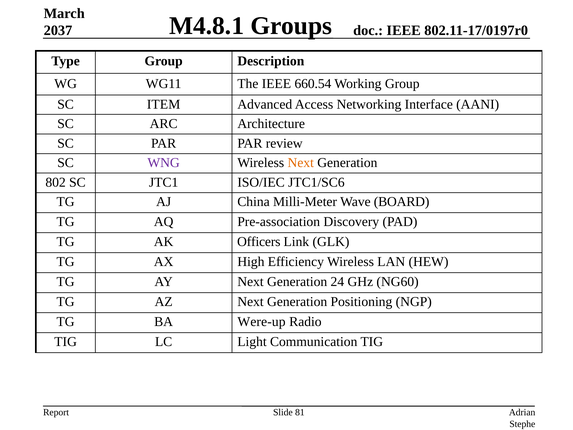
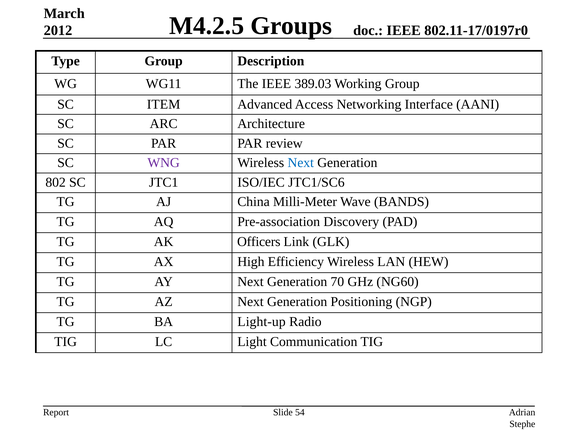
M4.8.1: M4.8.1 -> M4.2.5 (207, 26)
2037: 2037 -> 2012 (58, 31)
660.54: 660.54 -> 389.03 (313, 84)
Next colour: orange -> blue (301, 163)
BOARD: BOARD -> BANDS (402, 202)
24: 24 -> 70 (337, 282)
Were-up: Were-up -> Light-up (262, 322)
81: 81 -> 54 (300, 412)
